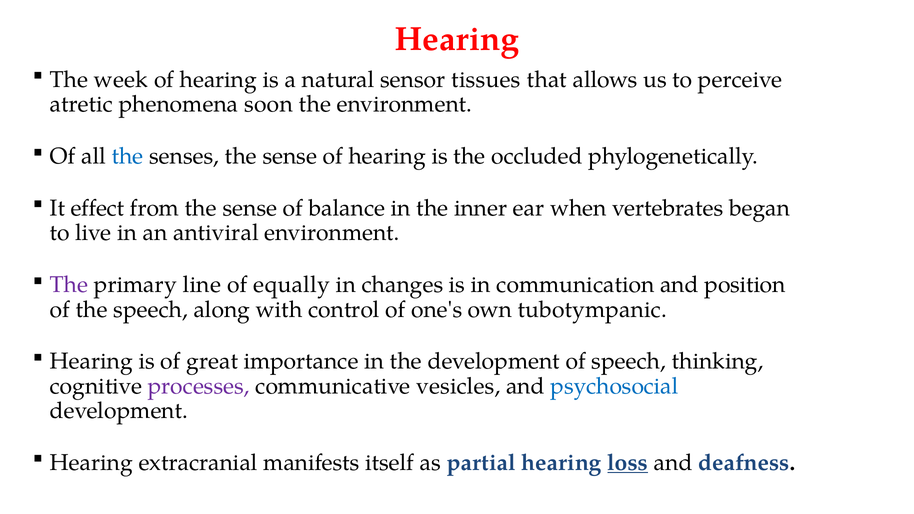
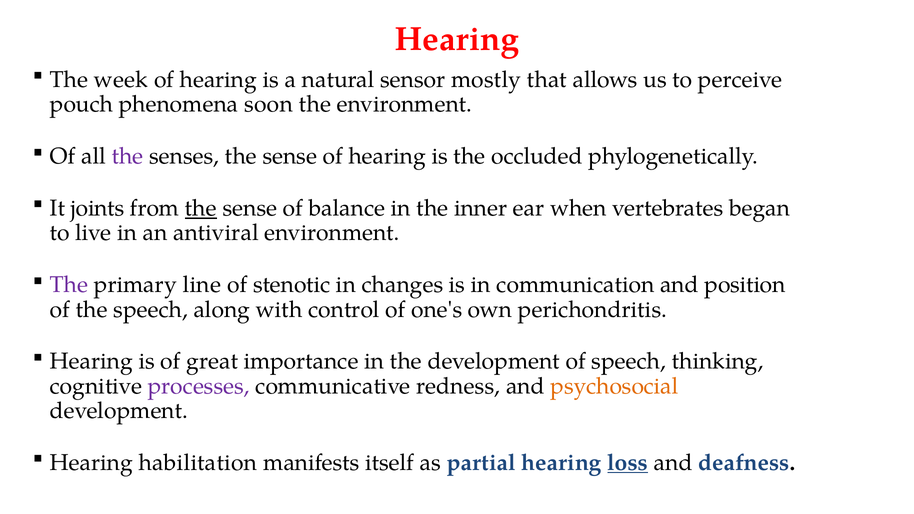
tissues: tissues -> mostly (486, 80)
atretic: atretic -> pouch (81, 104)
the colour: blue -> purple (127, 156)
effect: effect -> joints (98, 208)
the underline: none -> present (201, 208)
equally: equally -> stenotic (292, 285)
tubotympanic: tubotympanic -> perichondritis (592, 310)
vesicles: vesicles -> redness (458, 386)
psychosocial colour: blue -> orange (614, 386)
extracranial: extracranial -> habilitation (198, 463)
